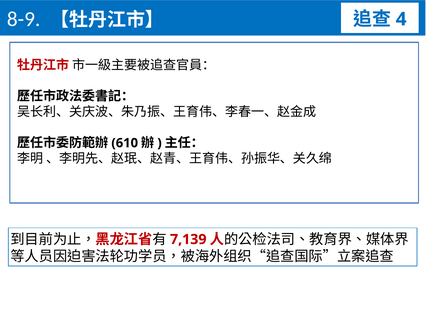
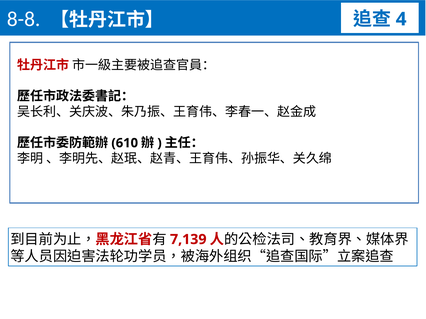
8-9: 8-9 -> 8-8 (24, 19)
